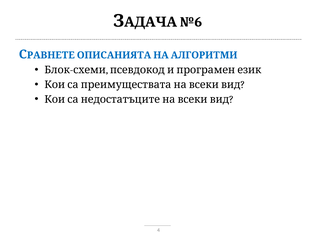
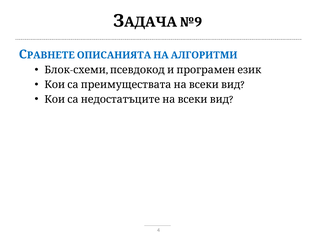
№6: №6 -> №9 (191, 22)
